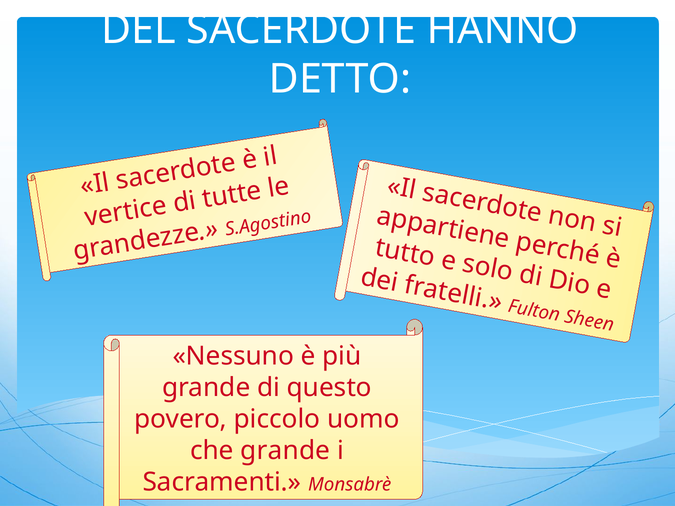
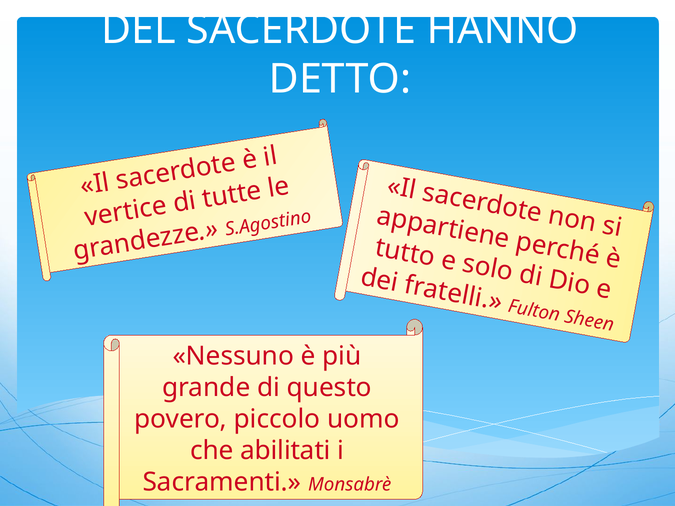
che grande: grande -> abilitati (285, 451)
